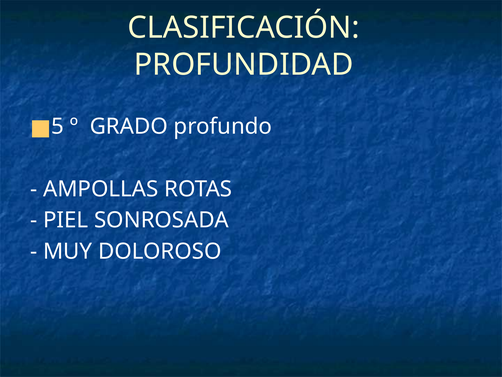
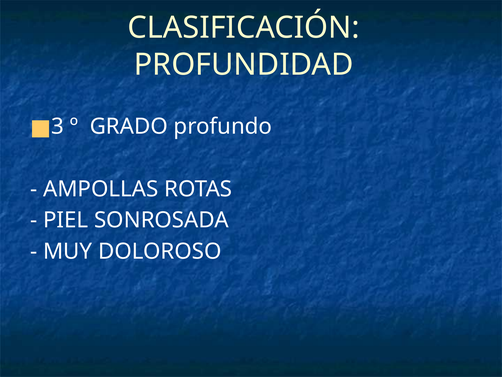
5: 5 -> 3 (58, 126)
